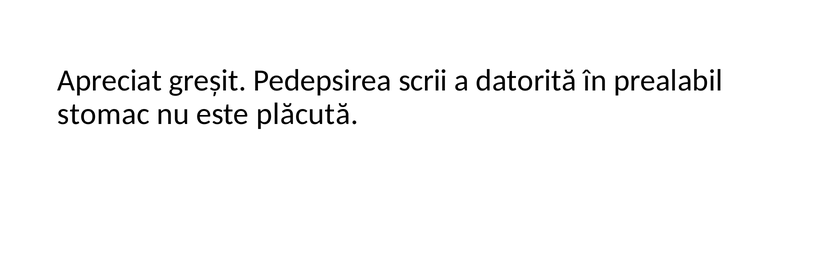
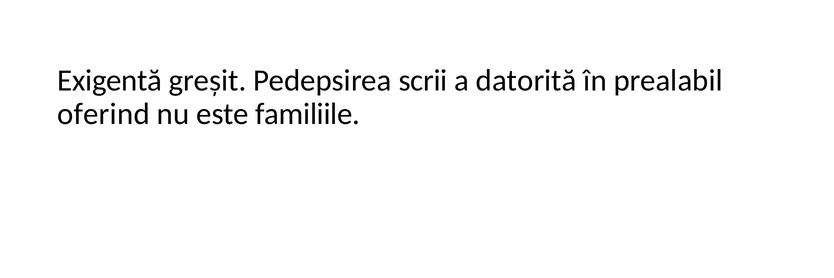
Apreciat: Apreciat -> Exigentă (110, 80)
stomac: stomac -> oferind (104, 114)
plăcută: plăcută -> familiile (308, 114)
